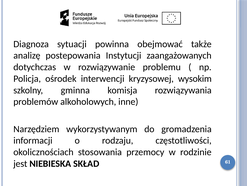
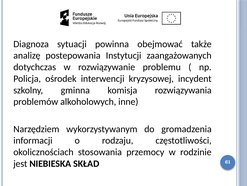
wysokim: wysokim -> incydent (195, 78)
